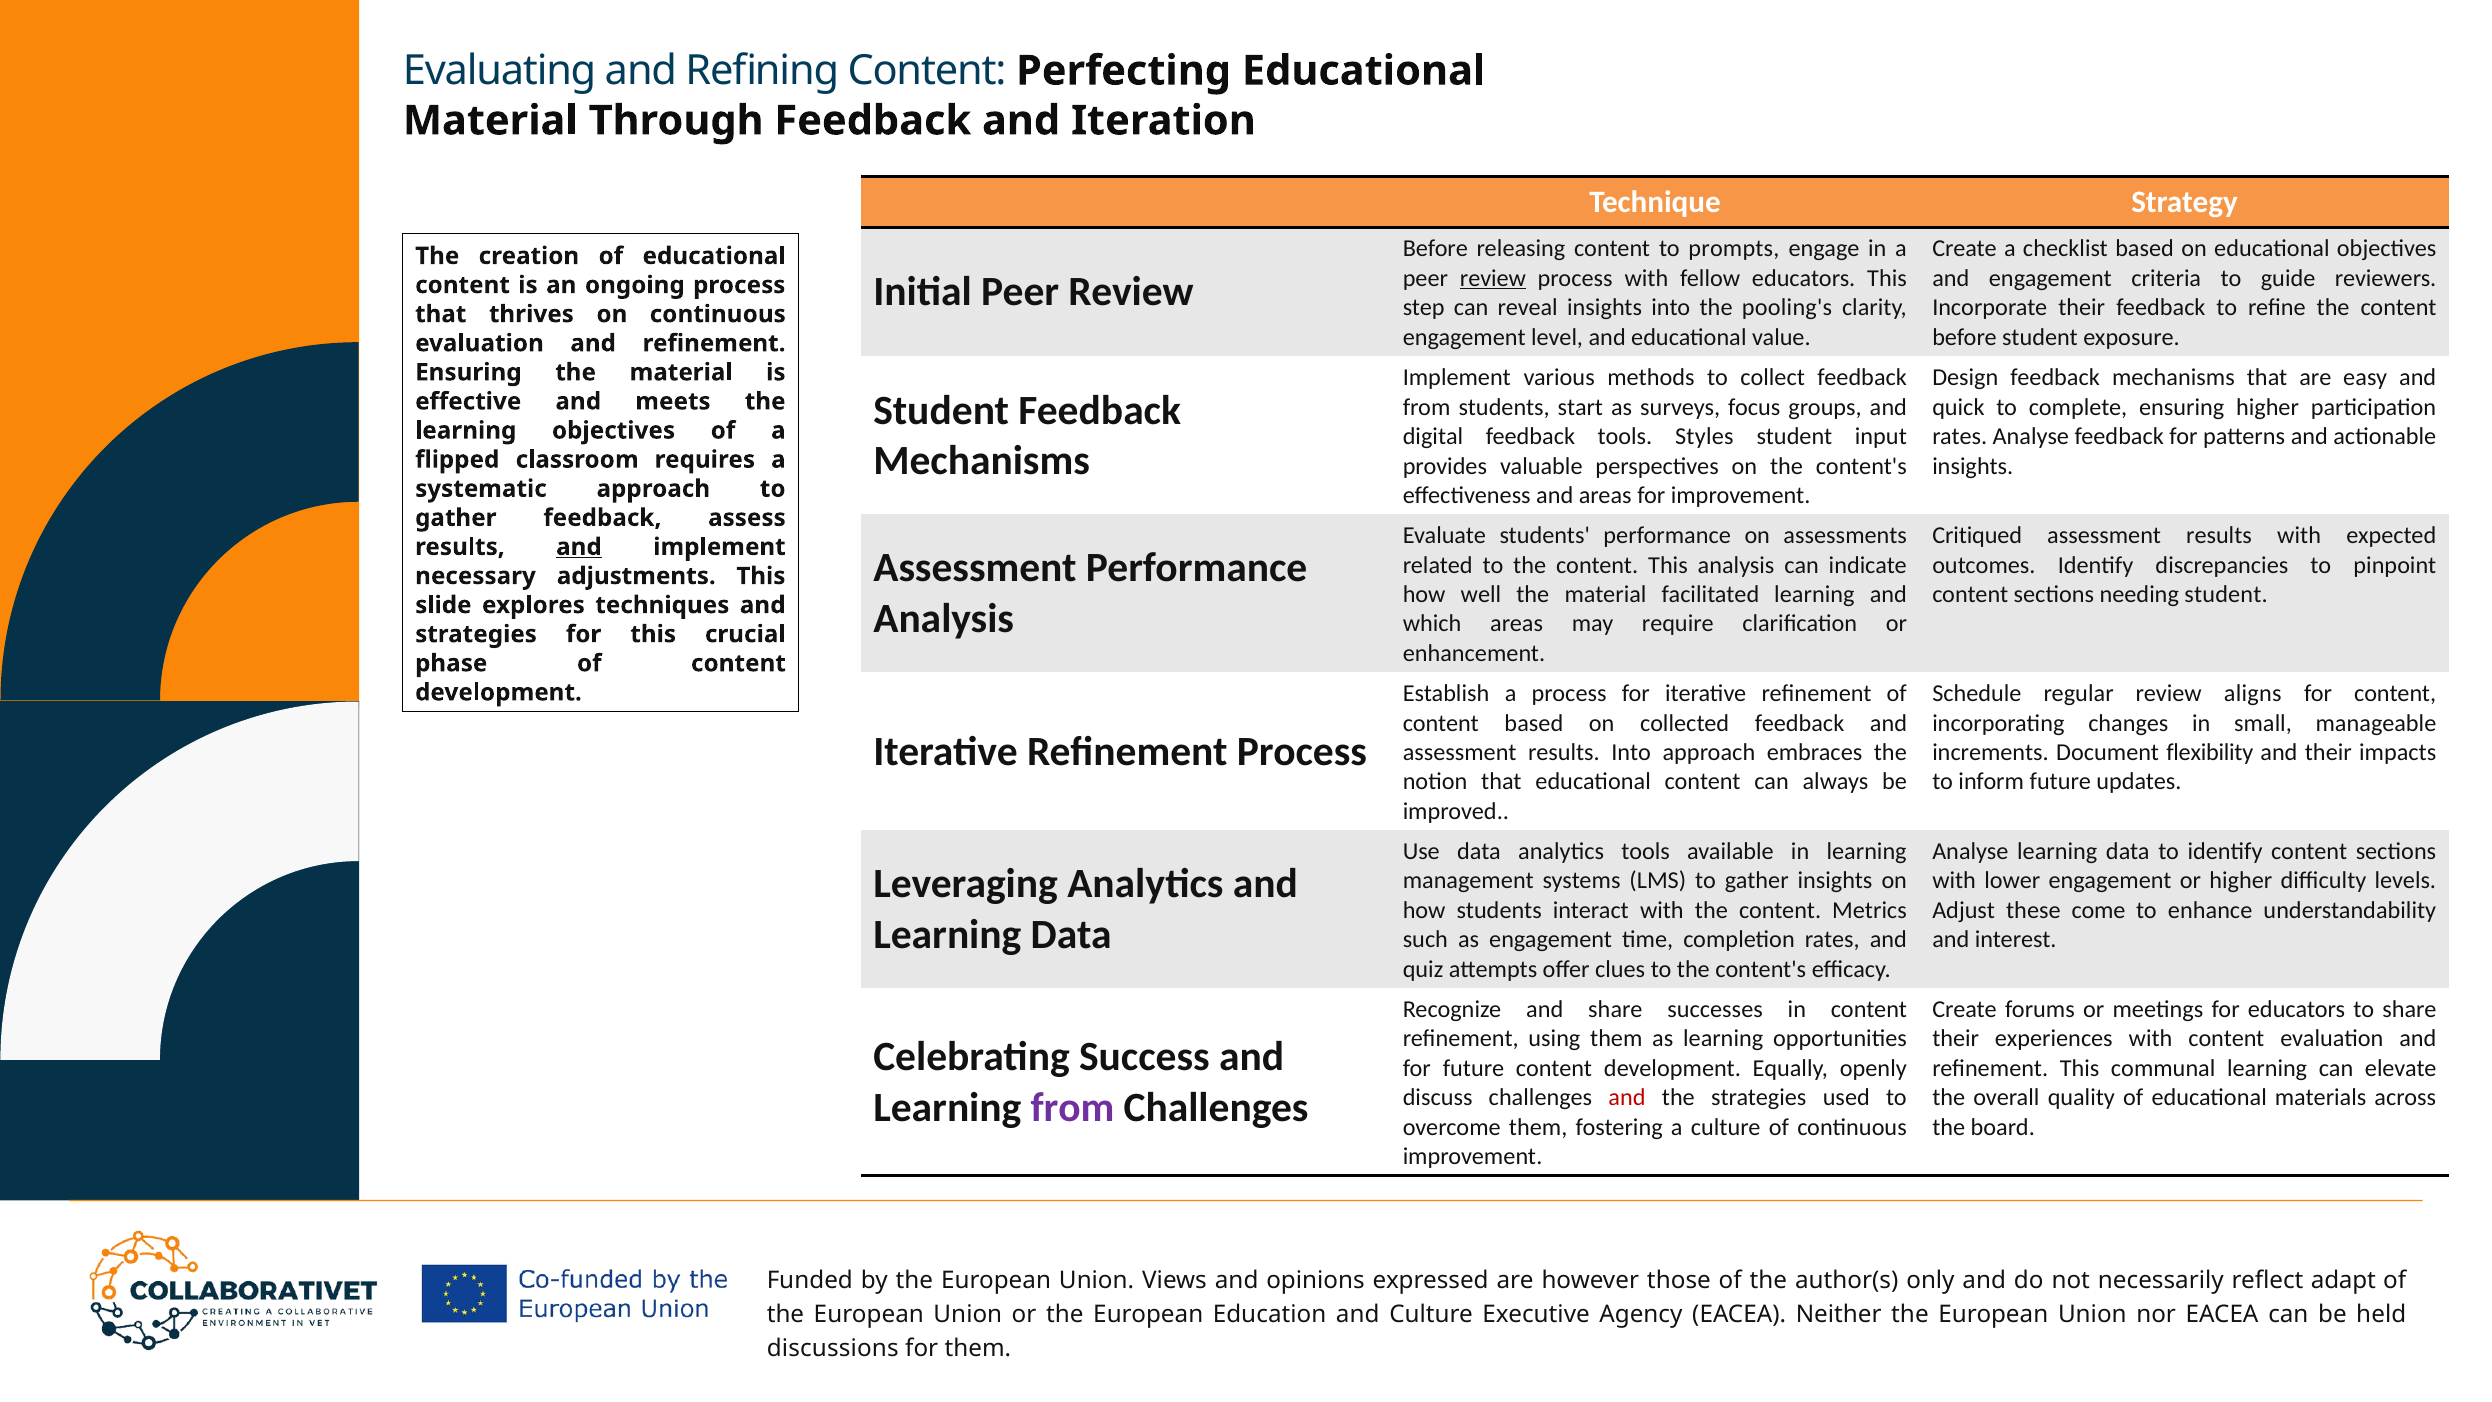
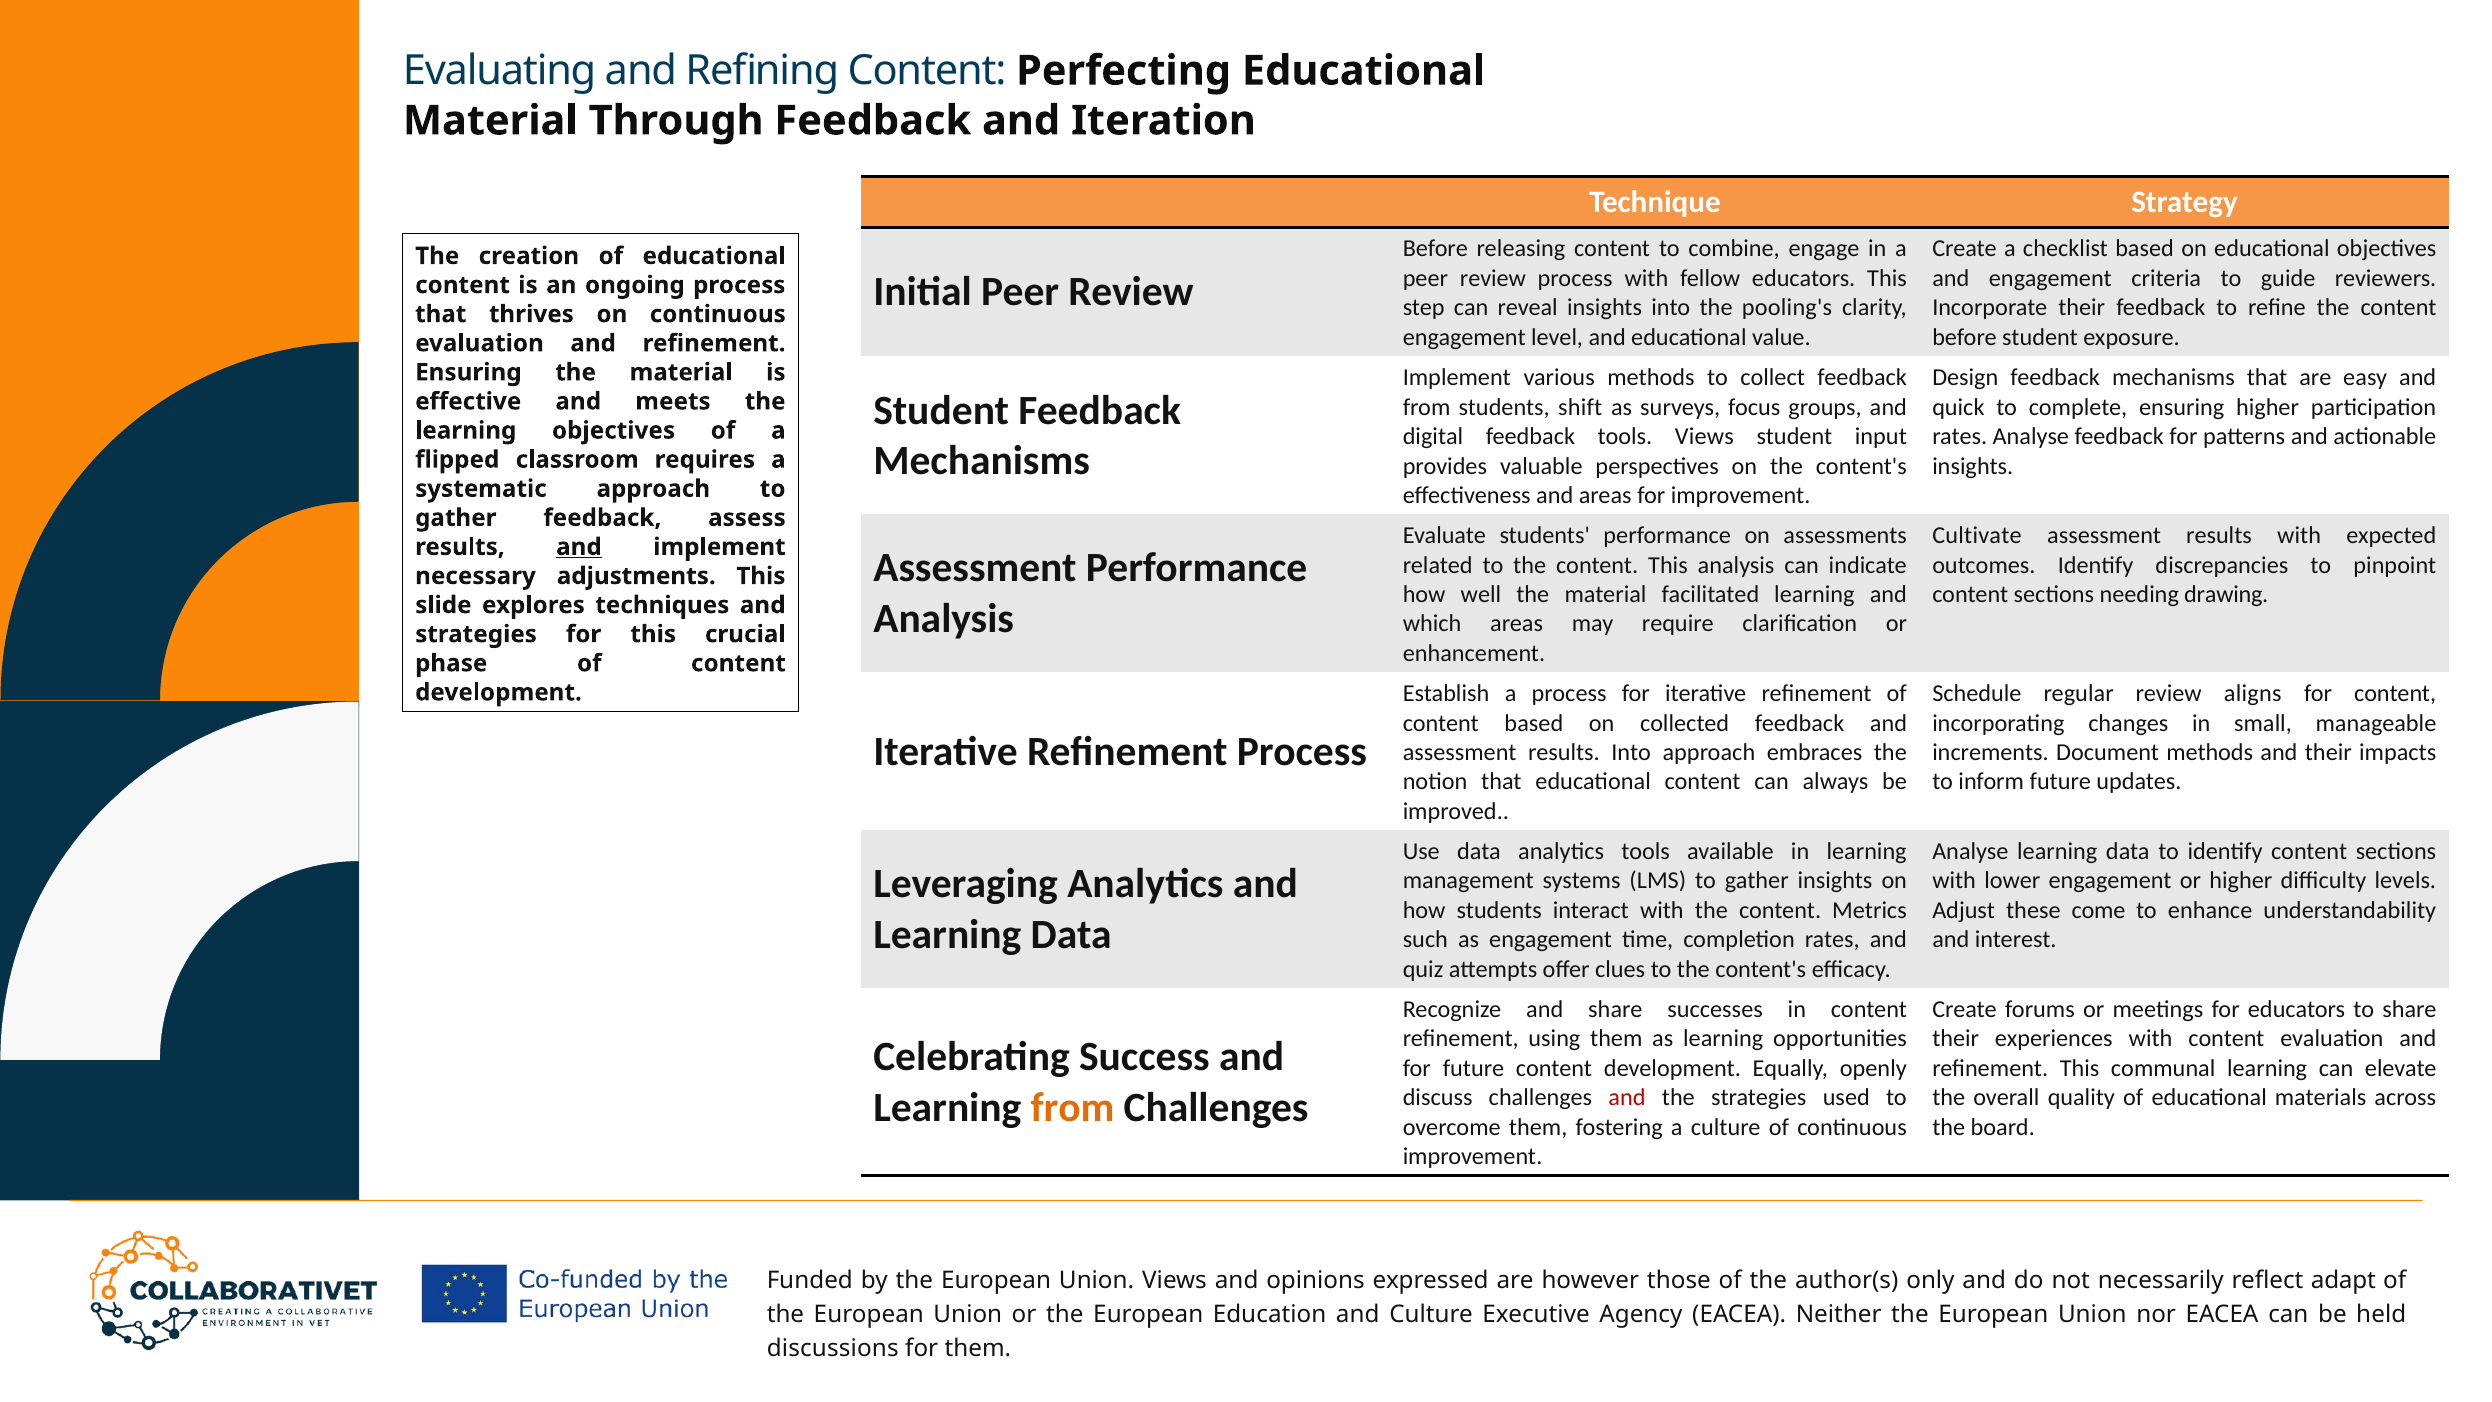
prompts: prompts -> combine (1734, 249)
review underline: present -> none (1493, 278)
start: start -> shift (1580, 407)
tools Styles: Styles -> Views (1704, 436)
Critiqued: Critiqued -> Cultivate (1977, 535)
needing student: student -> drawing (2226, 594)
Document flexibility: flexibility -> methods (2210, 752)
from colour: purple -> orange (1073, 1107)
